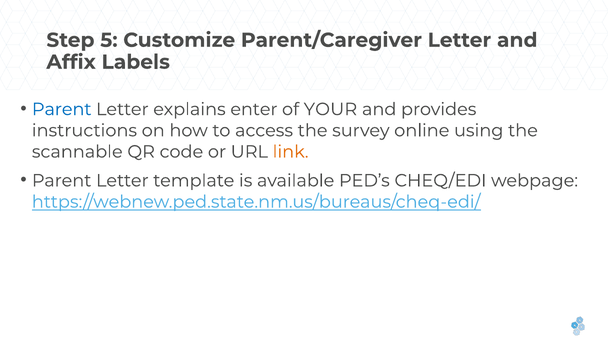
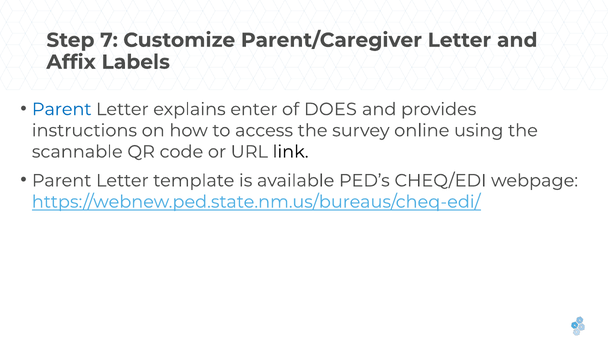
5: 5 -> 7 (109, 40)
YOUR: YOUR -> DOES (330, 109)
link colour: orange -> black (291, 152)
